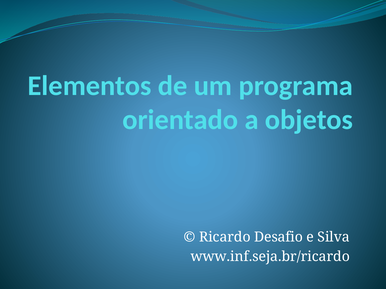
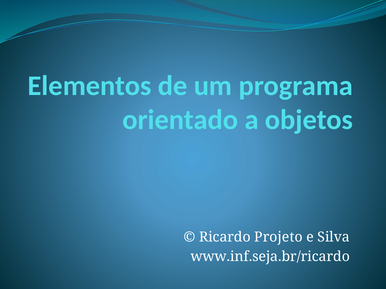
Desafio: Desafio -> Projeto (278, 237)
